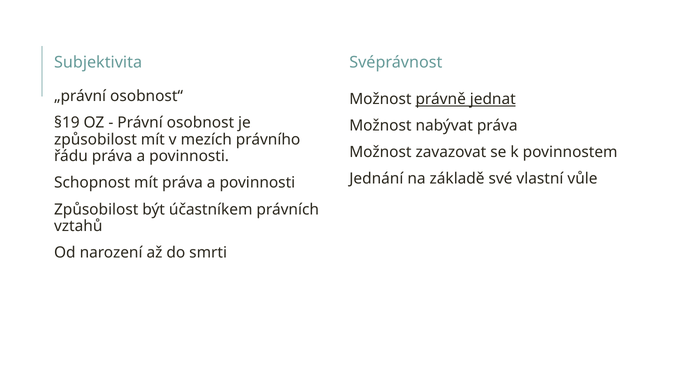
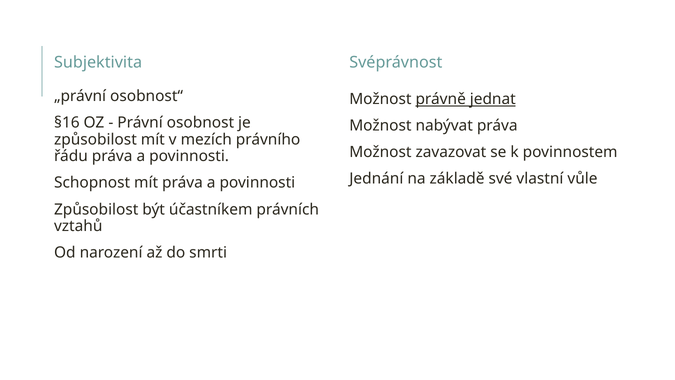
§19: §19 -> §16 (67, 123)
